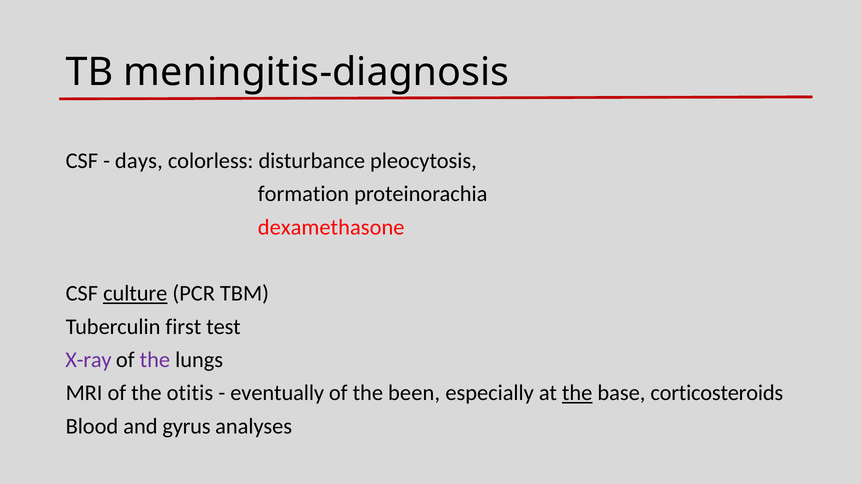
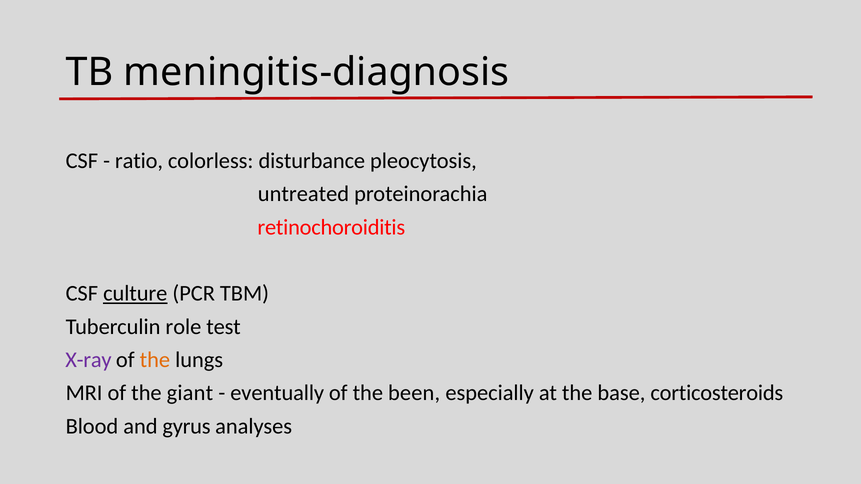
days: days -> ratio (139, 161)
formation: formation -> untreated (303, 194)
dexamethasone: dexamethasone -> retinochoroiditis (331, 227)
first: first -> role (183, 327)
the colour: purple -> orange (155, 360)
otitis: otitis -> giant (190, 393)
the underline: present -> none (577, 393)
